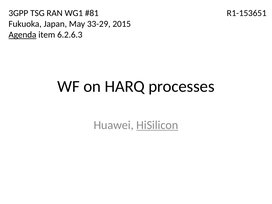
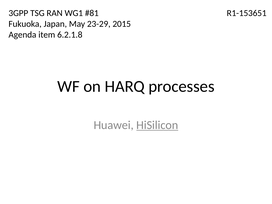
33-29: 33-29 -> 23-29 (99, 24)
Agenda underline: present -> none (22, 35)
6.2.6.3: 6.2.6.3 -> 6.2.1.8 (70, 35)
